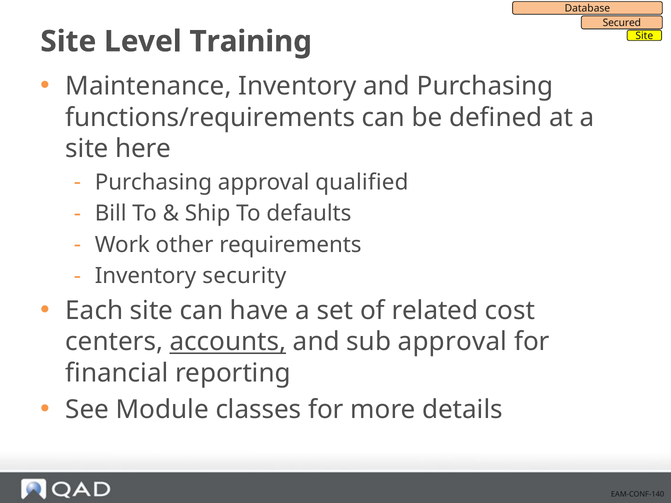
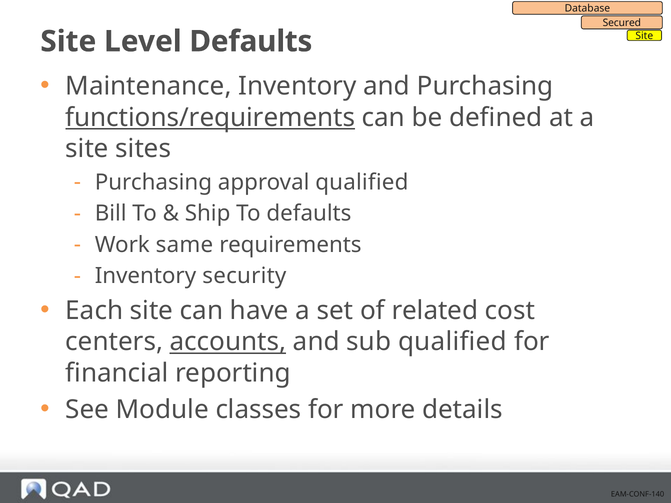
Level Training: Training -> Defaults (251, 41)
functions/requirements underline: none -> present (210, 118)
here: here -> sites (143, 149)
other: other -> same (184, 245)
sub approval: approval -> qualified (452, 342)
